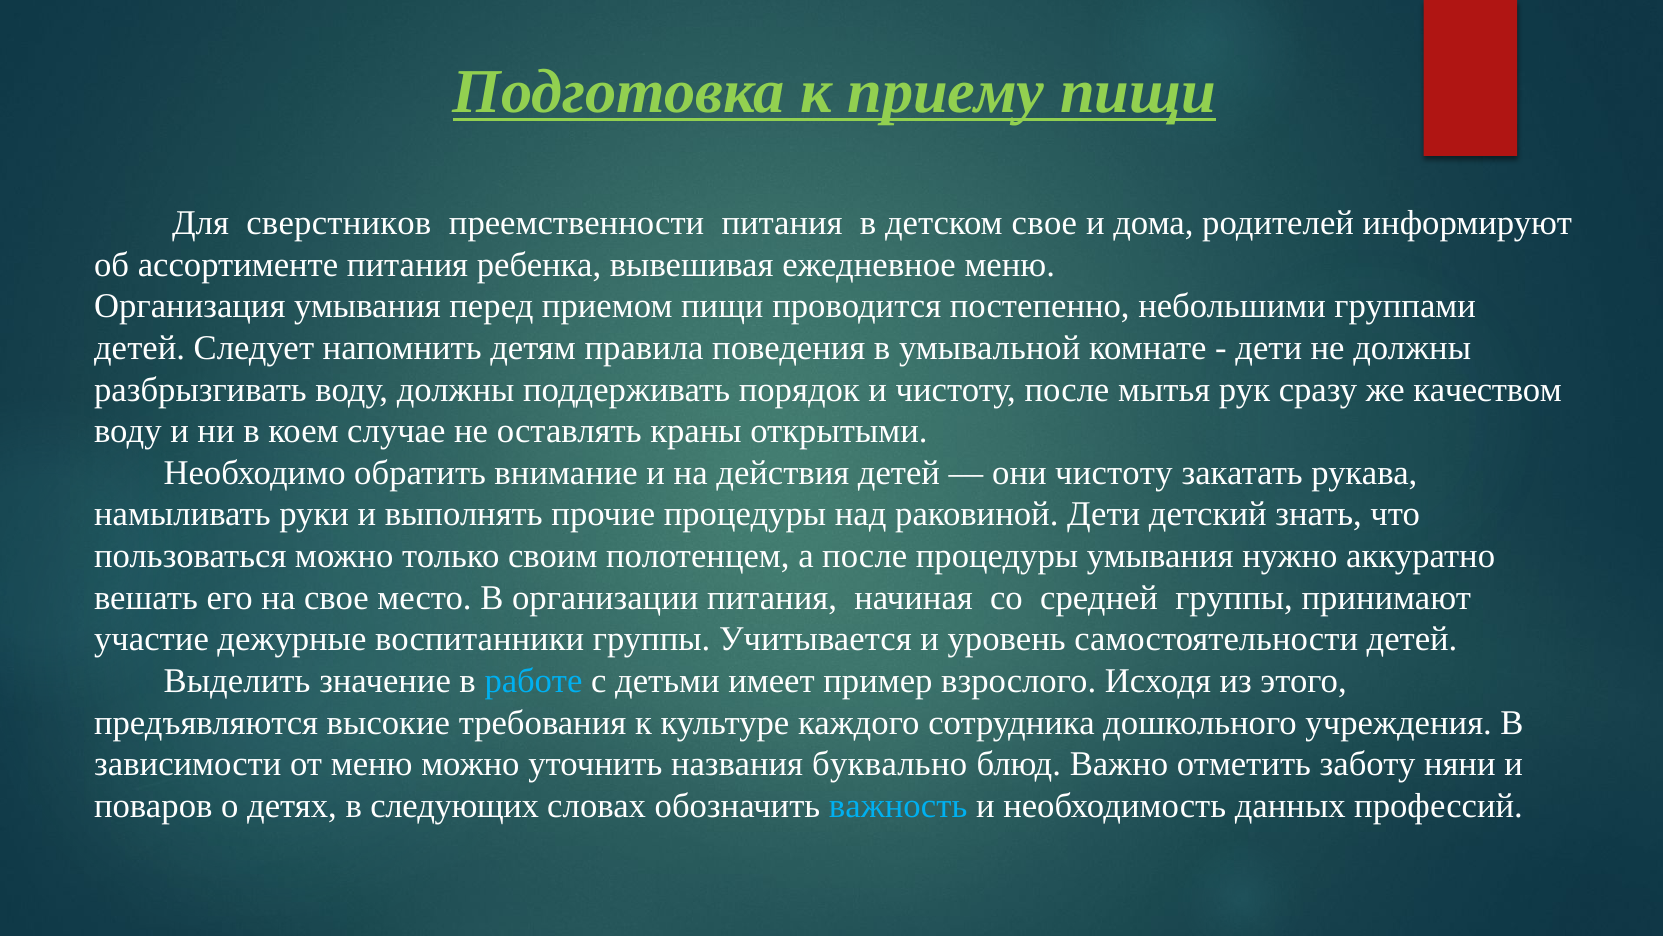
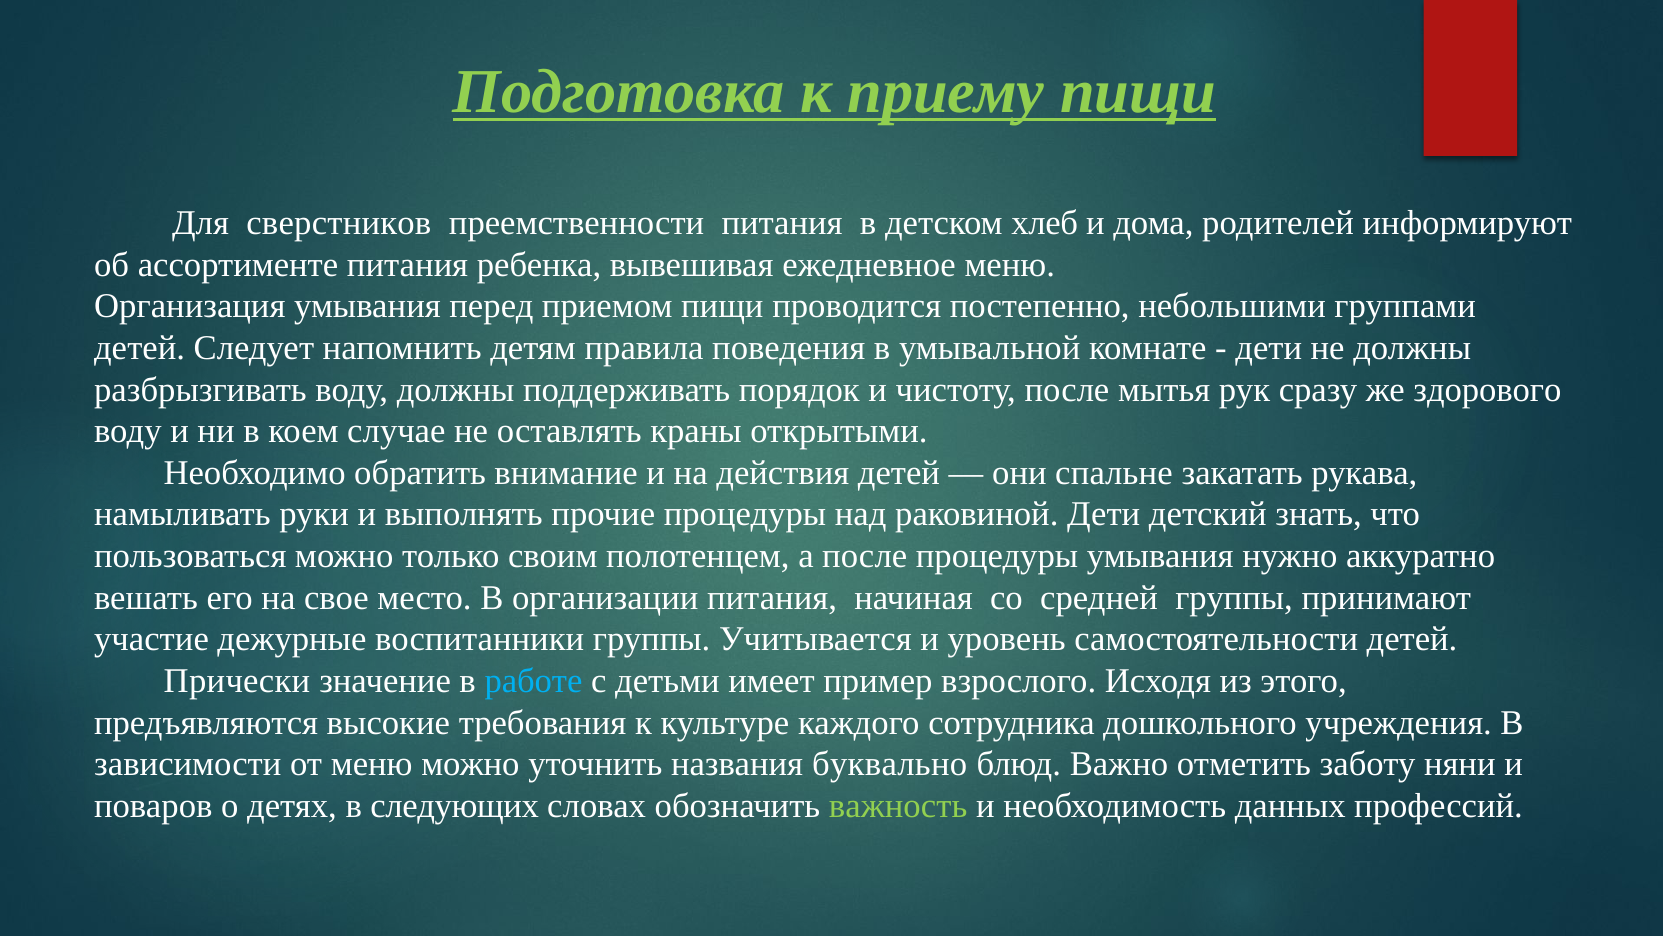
детском свое: свое -> хлеб (1045, 223)
качеством: качеством -> здорового (1487, 389)
они чистоту: чистоту -> спальне (1114, 473)
Выделить: Выделить -> Прически (237, 681)
важность colour: light blue -> light green (898, 805)
